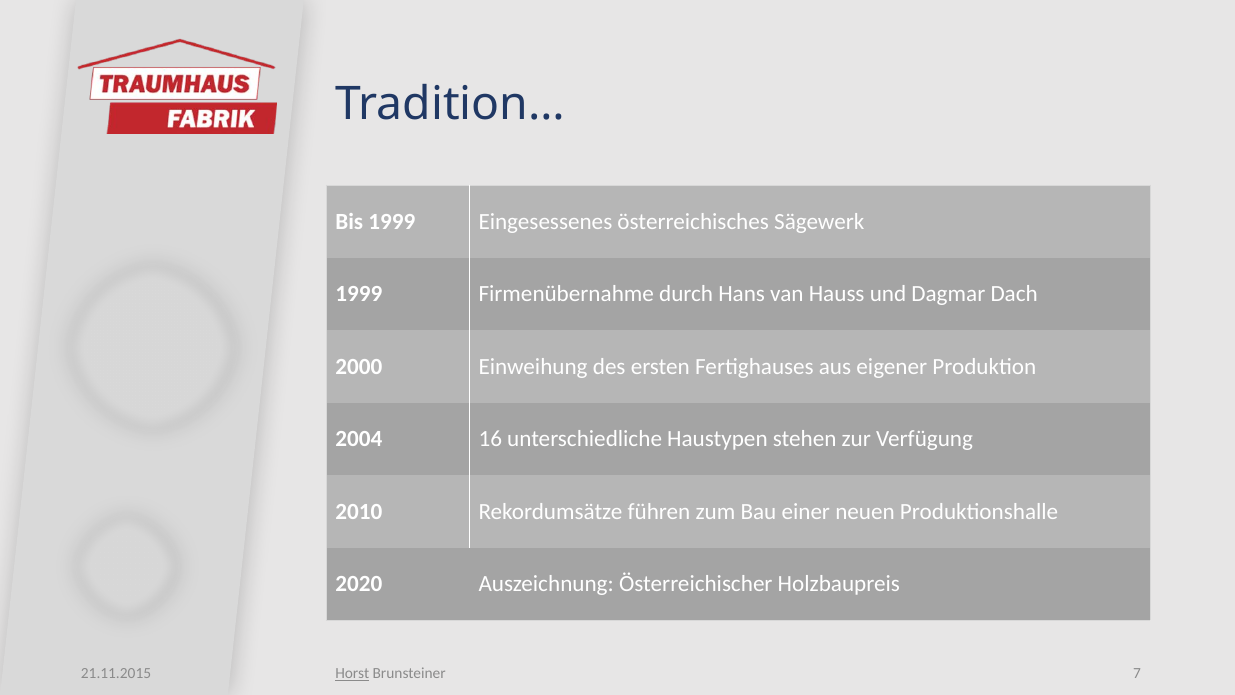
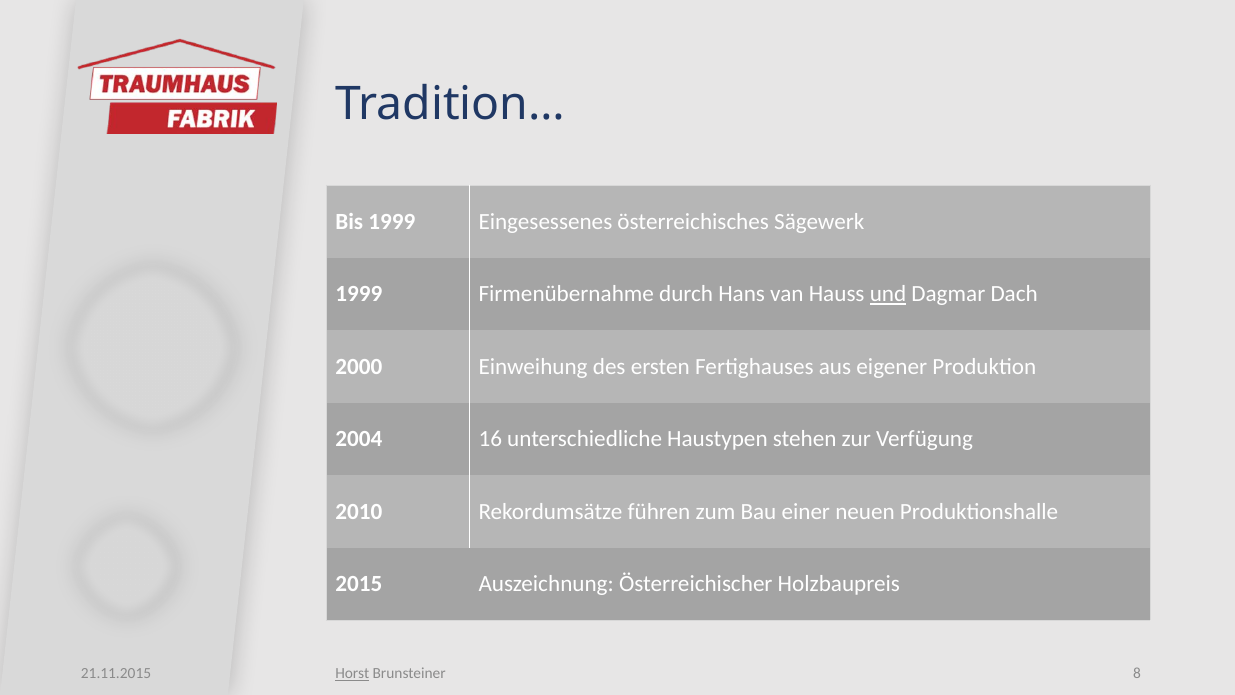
und underline: none -> present (888, 294)
2020: 2020 -> 2015 (359, 584)
7: 7 -> 8 (1137, 673)
